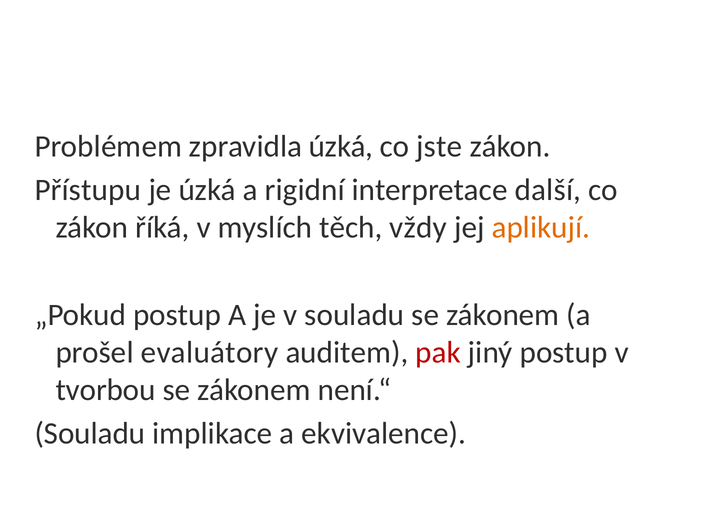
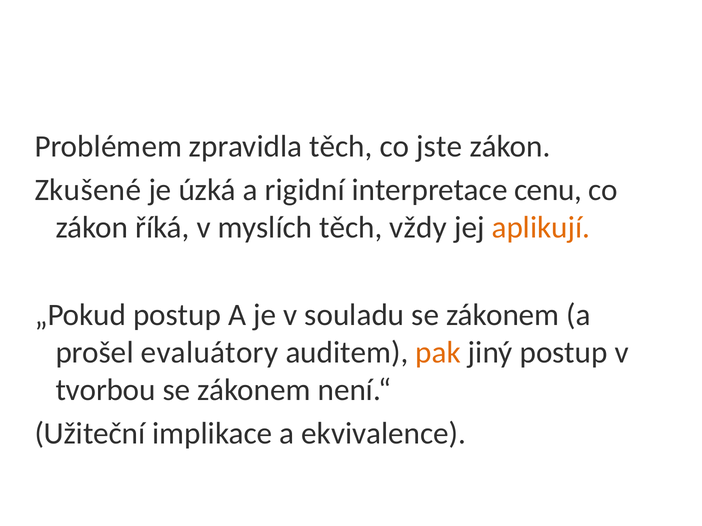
zpravidla úzká: úzká -> těch (341, 147)
Přístupu: Přístupu -> Zkušené (88, 190)
další: další -> cenu (548, 190)
pak colour: red -> orange (438, 353)
Souladu: Souladu -> Užiteční (90, 434)
